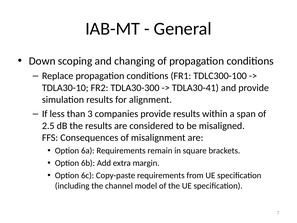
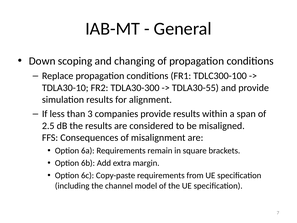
TDLA30-41: TDLA30-41 -> TDLA30-55 (195, 88)
